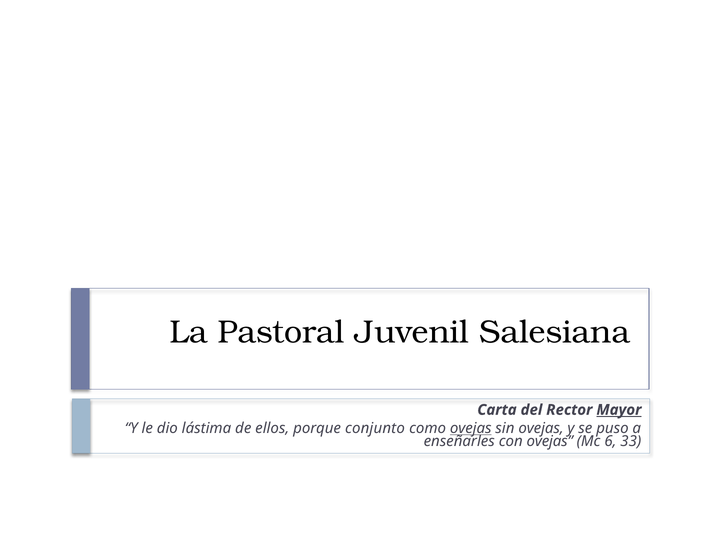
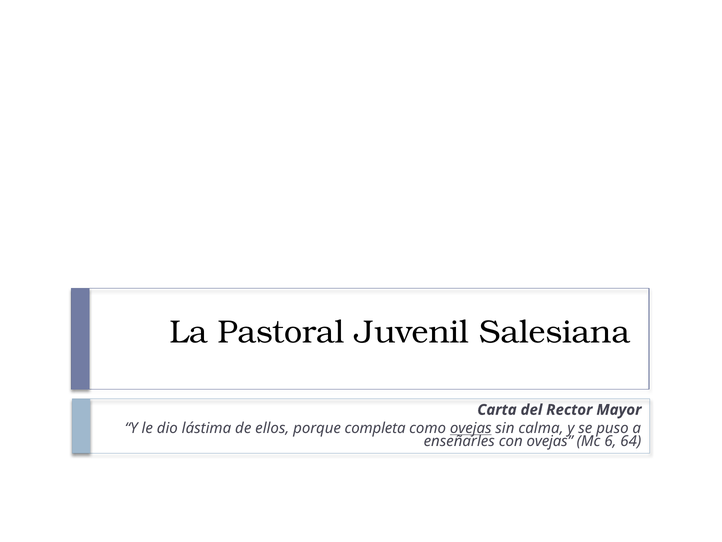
Mayor underline: present -> none (619, 409)
conjunto: conjunto -> completa (375, 428)
sin ovejas: ovejas -> calma (541, 428)
33: 33 -> 64 (631, 441)
